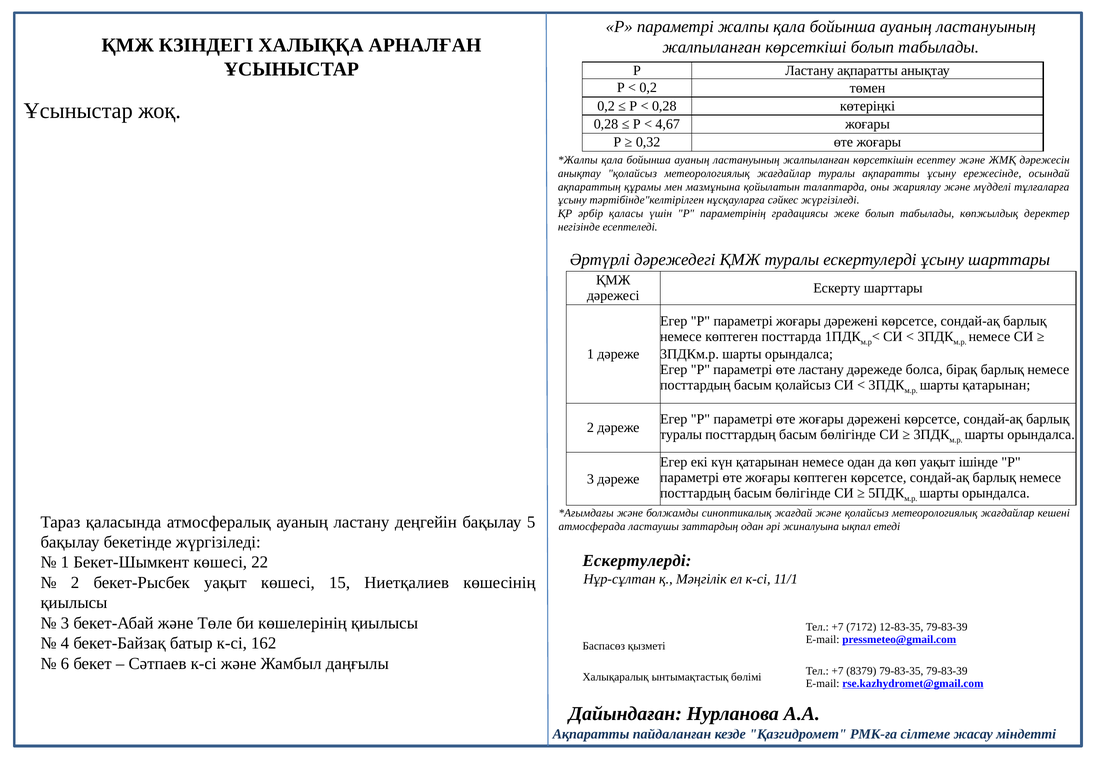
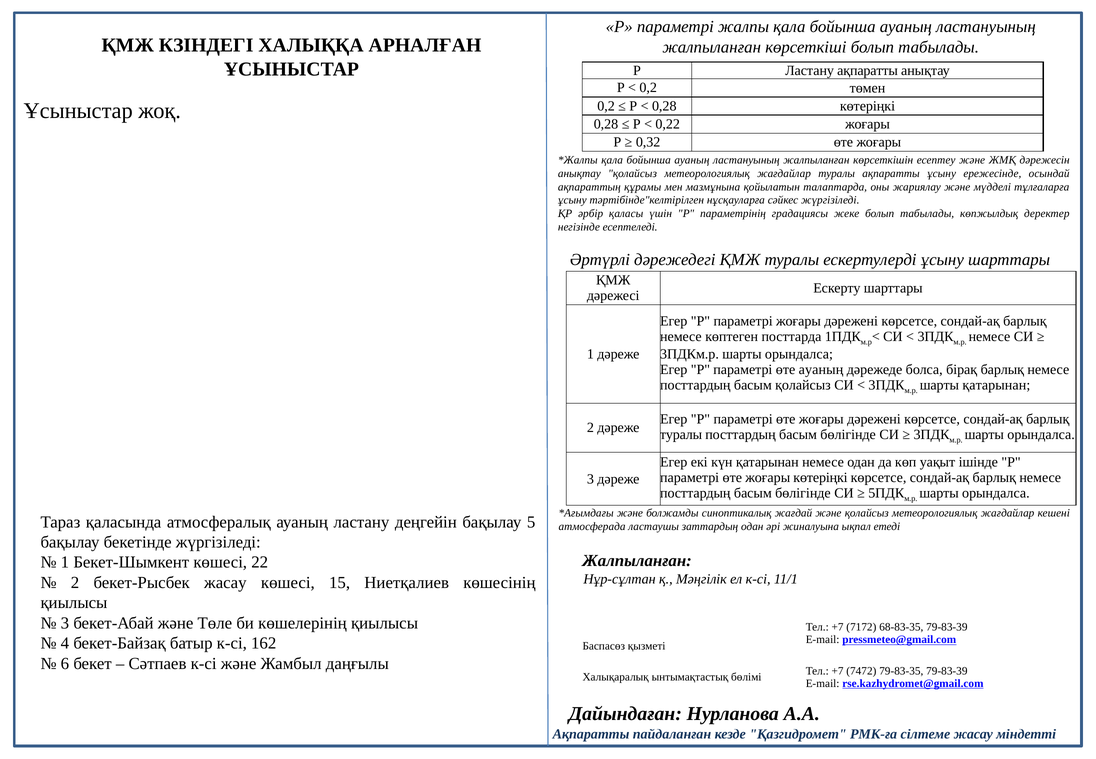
4,67: 4,67 -> 0,22 (668, 124)
өте ластану: ластану -> ауаның (821, 369)
жоғары көптеген: көптеген -> көтеріңкі (820, 478)
Ескертулерді: Ескертулерді -> Жалпыланған (637, 561)
бекет-Рысбек уақыт: уақыт -> жасау (225, 582)
12-83-35: 12-83-35 -> 68-83-35 (901, 627)
8379: 8379 -> 7472 (861, 671)
